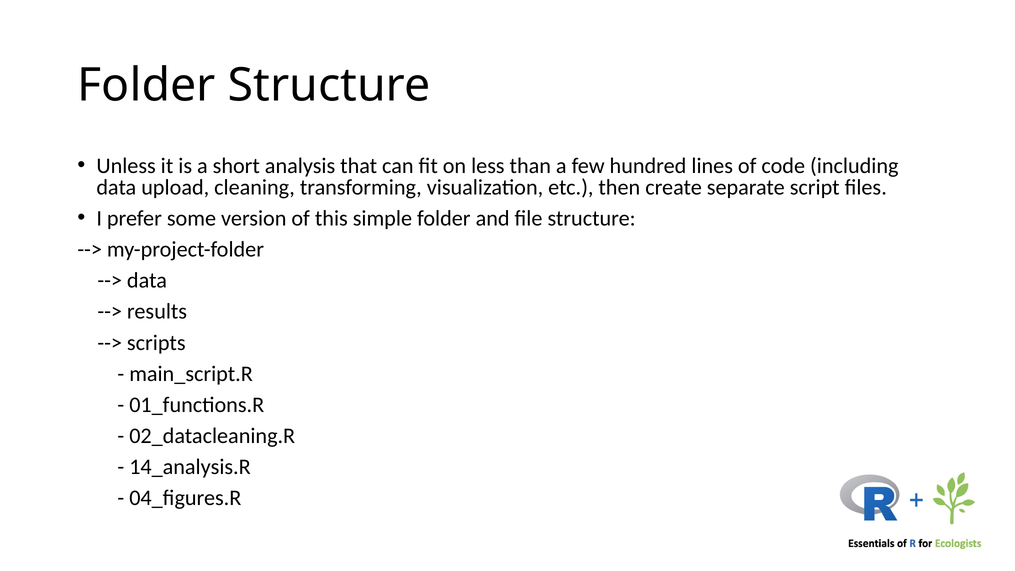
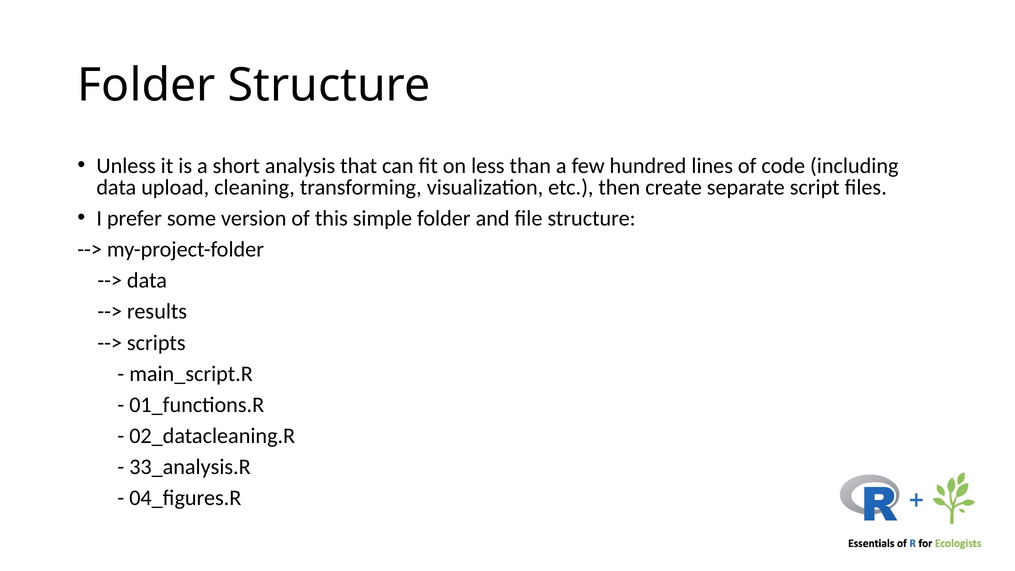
14_analysis.R: 14_analysis.R -> 33_analysis.R (190, 467)
